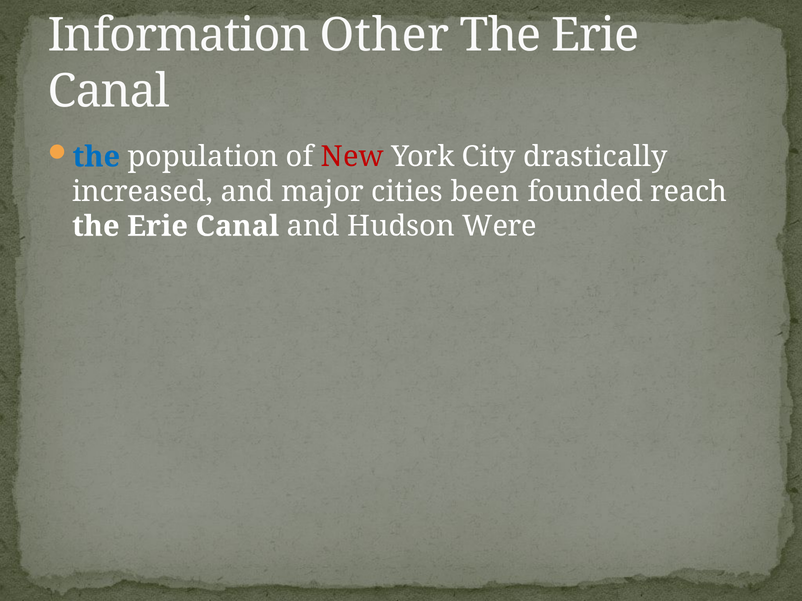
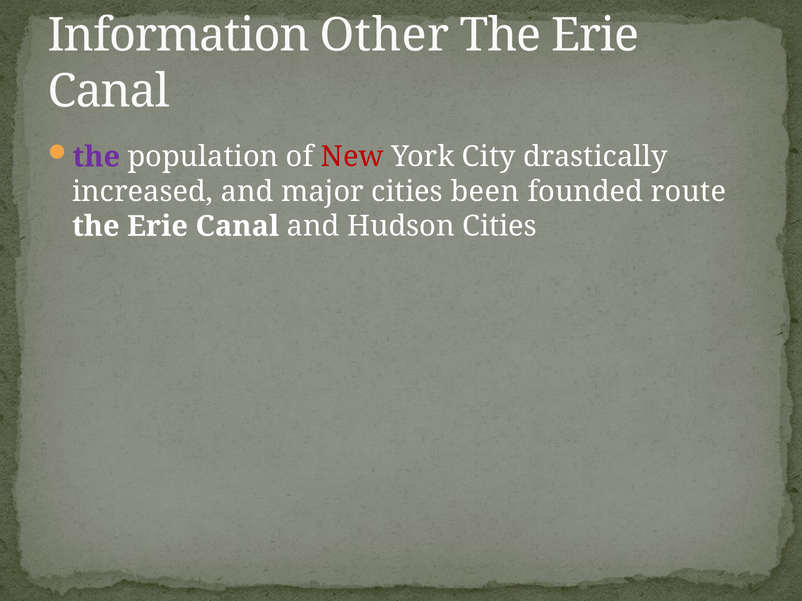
the colour: blue -> purple (96, 157)
reach: reach -> route (689, 192)
Hudson Were: Were -> Cities (500, 226)
